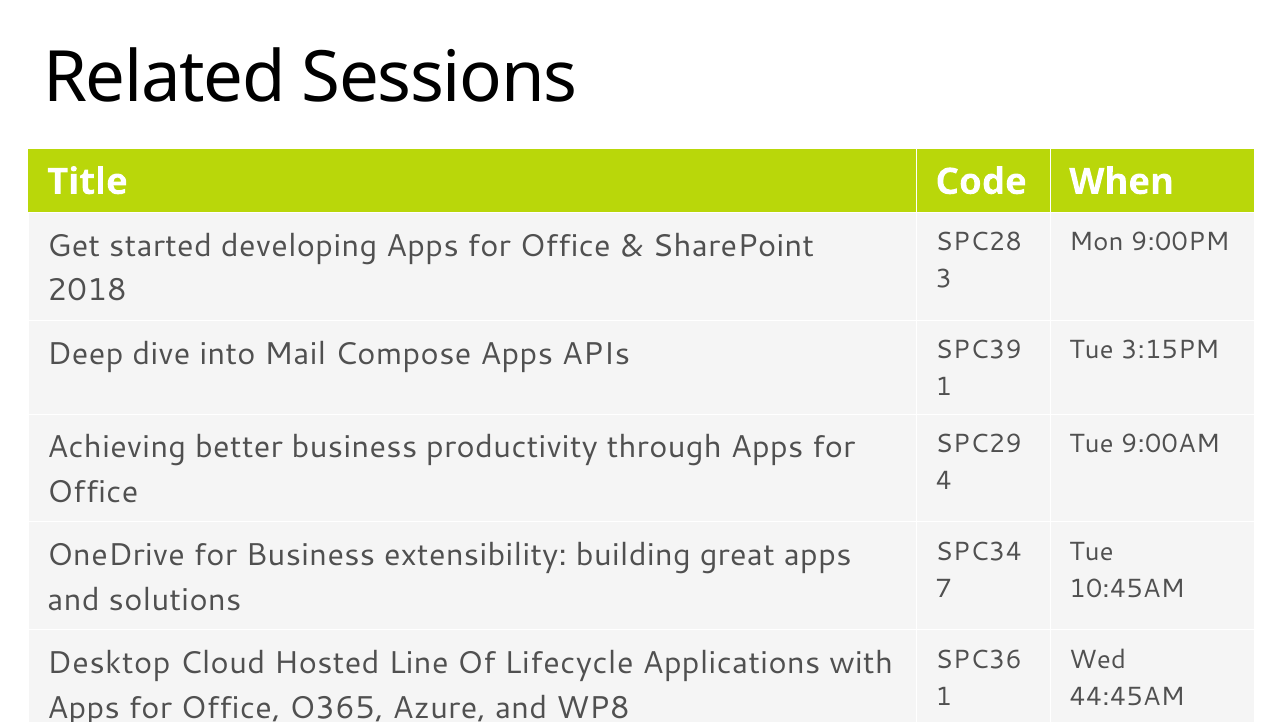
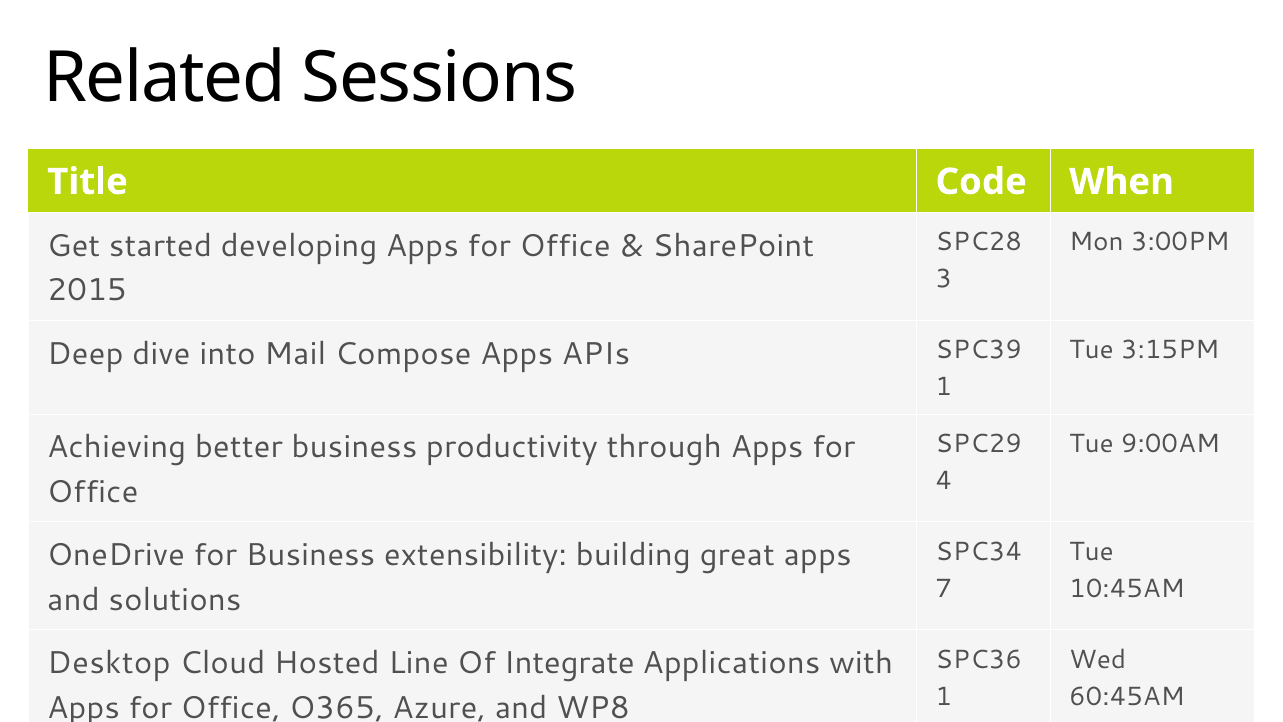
9:00PM: 9:00PM -> 3:00PM (1180, 242)
2018: 2018 -> 2015 (87, 290)
Lifecycle: Lifecycle -> Integrate (569, 663)
44:45AM: 44:45AM -> 60:45AM (1127, 696)
